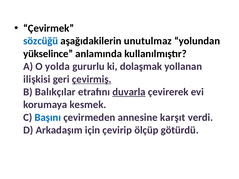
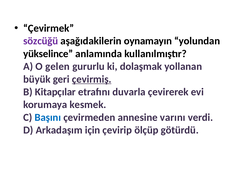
sözcüğü colour: blue -> purple (41, 41)
unutulmaz: unutulmaz -> oynamayın (148, 41)
yolda: yolda -> gelen (57, 67)
ilişkisi: ilişkisi -> büyük (37, 79)
Balıkçılar: Balıkçılar -> Kitapçılar (55, 92)
duvarla underline: present -> none (129, 92)
karşıt: karşıt -> varını (173, 118)
